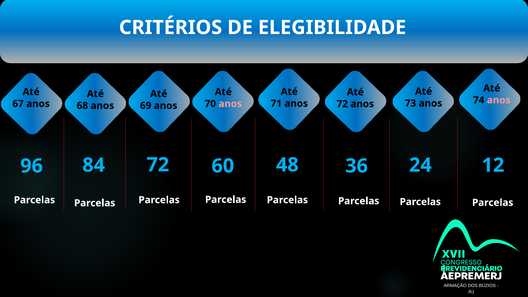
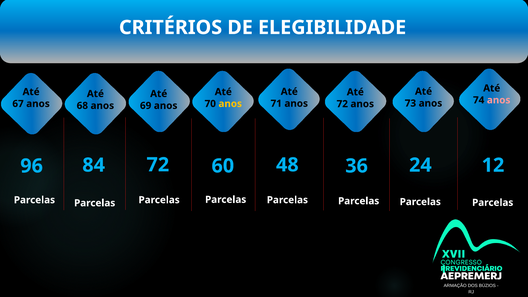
anos colour: pink -> yellow (230, 104)
